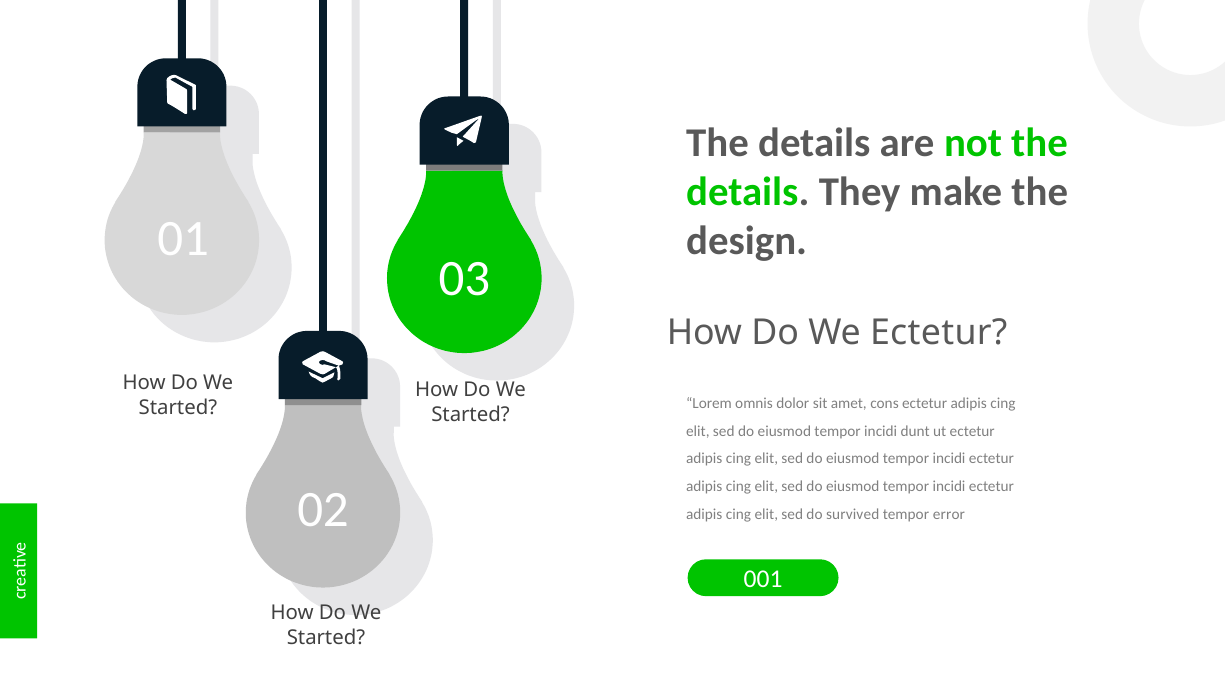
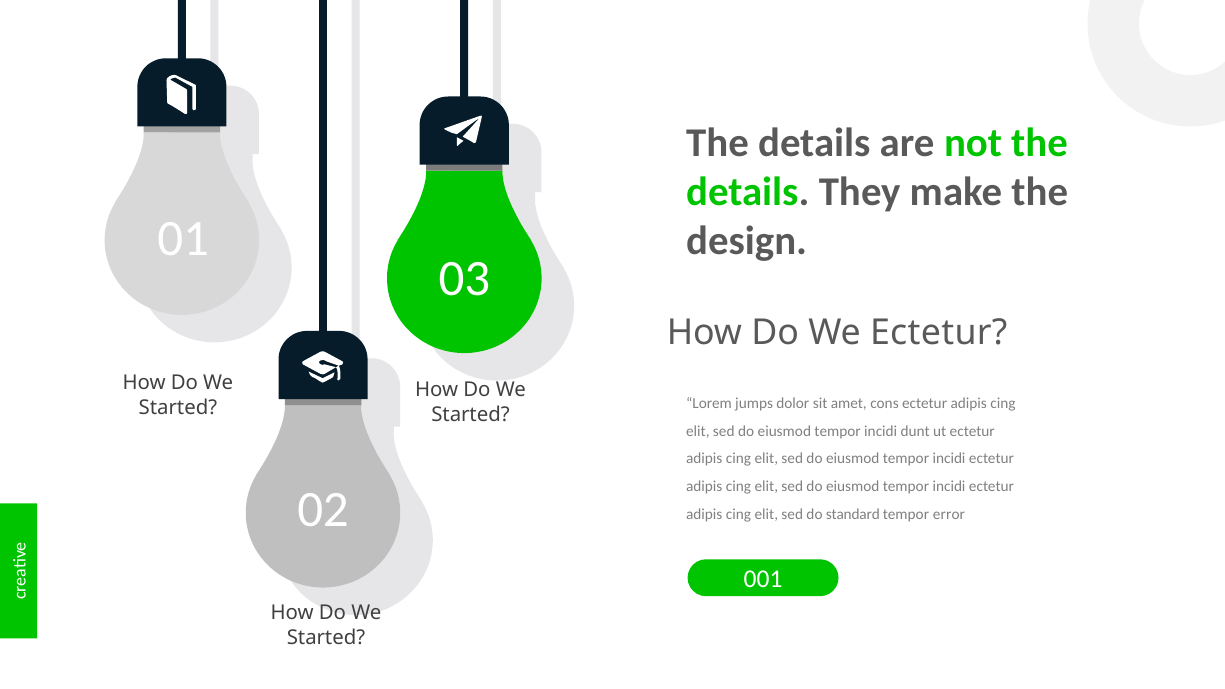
omnis: omnis -> jumps (754, 404)
survived: survived -> standard (853, 514)
